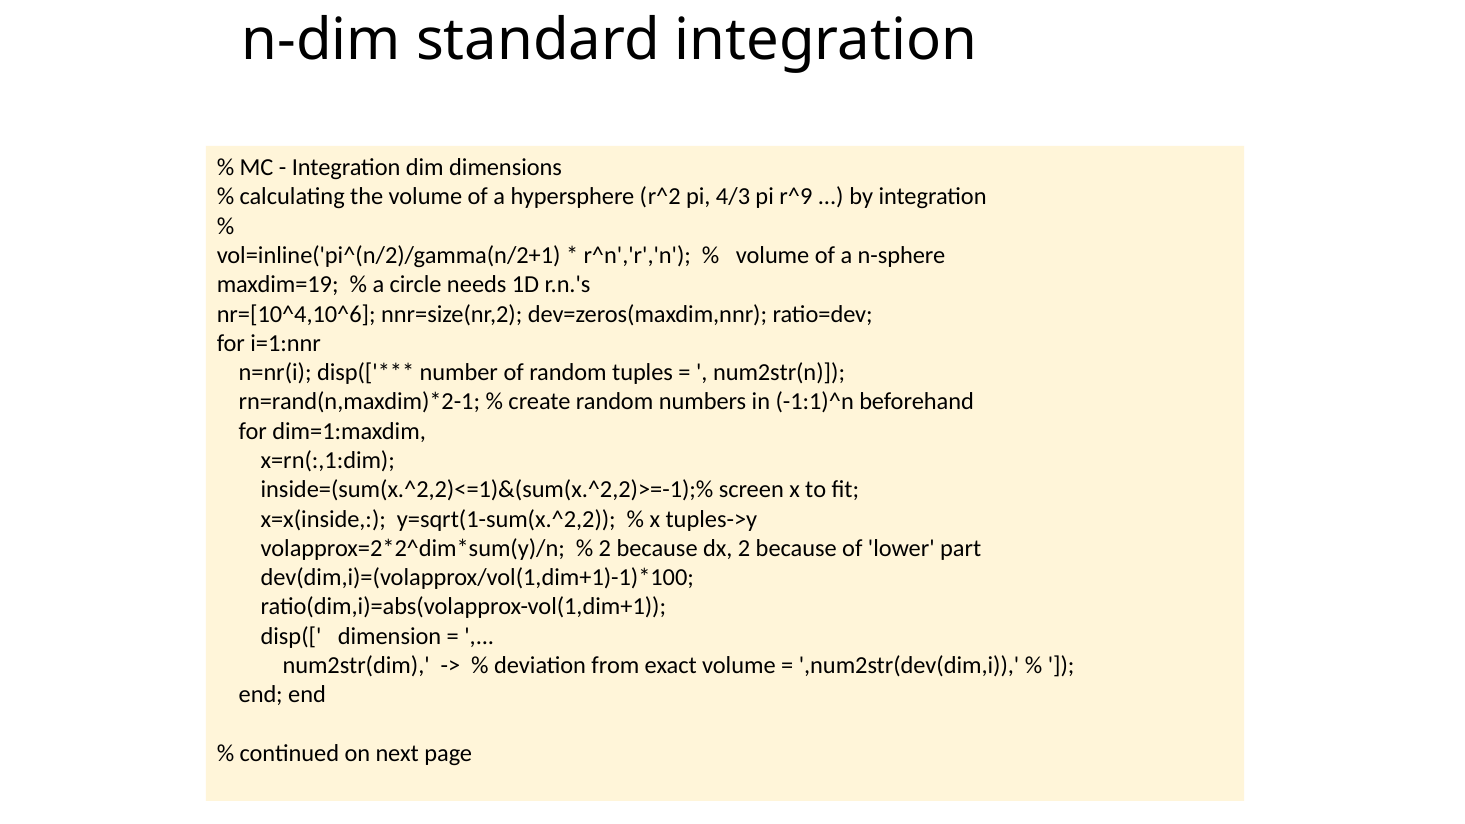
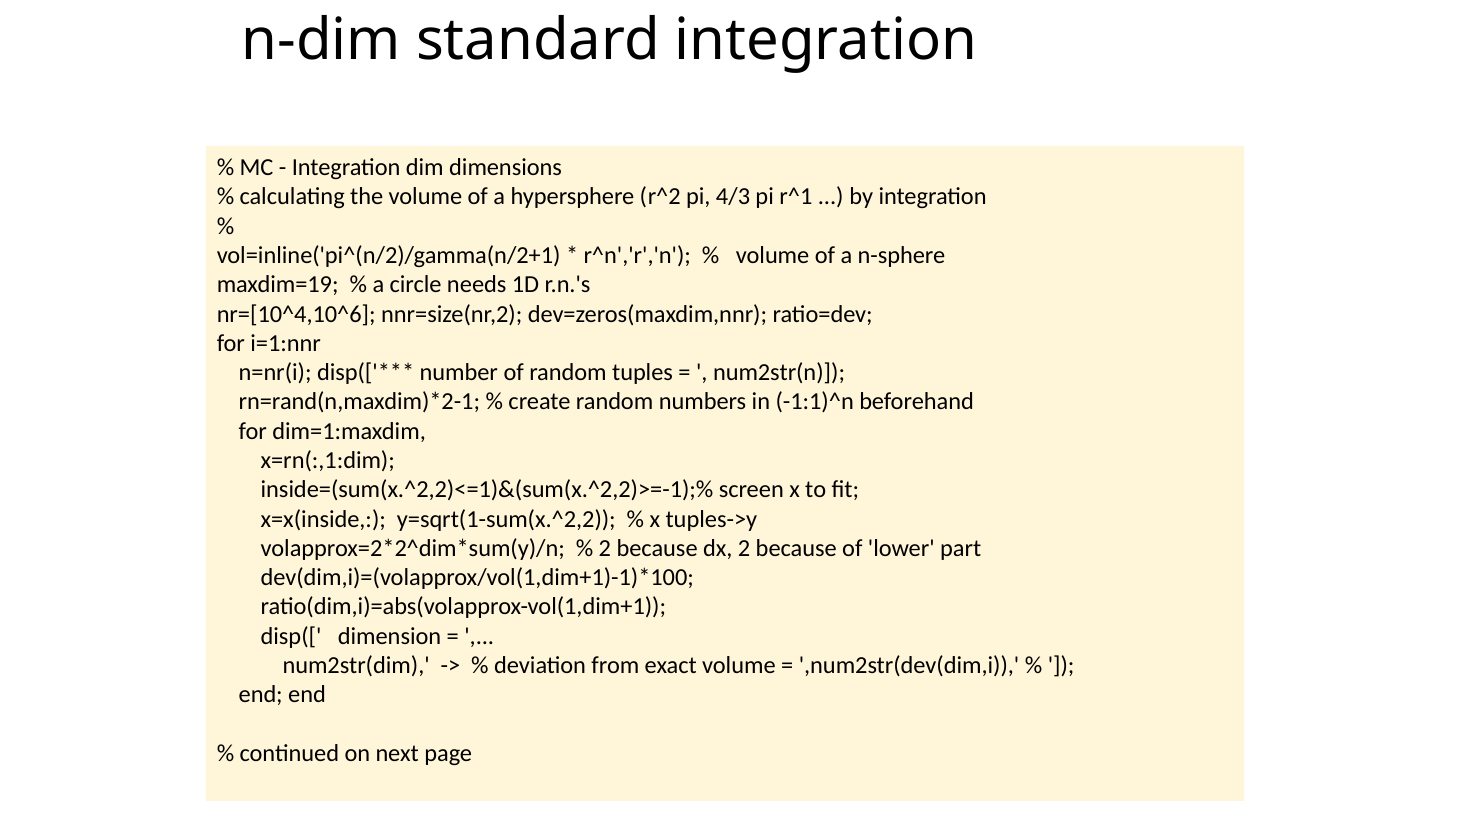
r^9: r^9 -> r^1 (796, 197)
